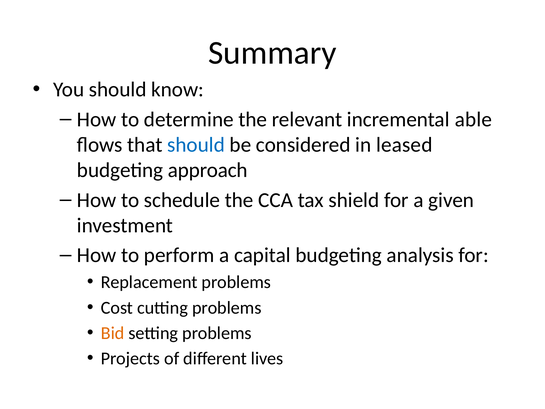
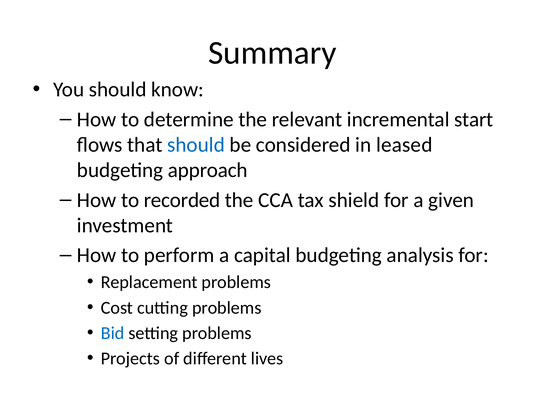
able: able -> start (474, 119)
schedule: schedule -> recorded (182, 200)
Bid colour: orange -> blue (113, 333)
